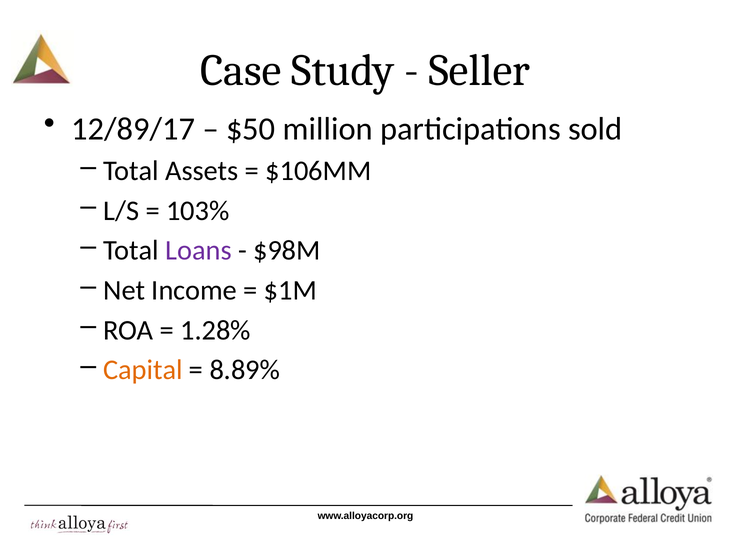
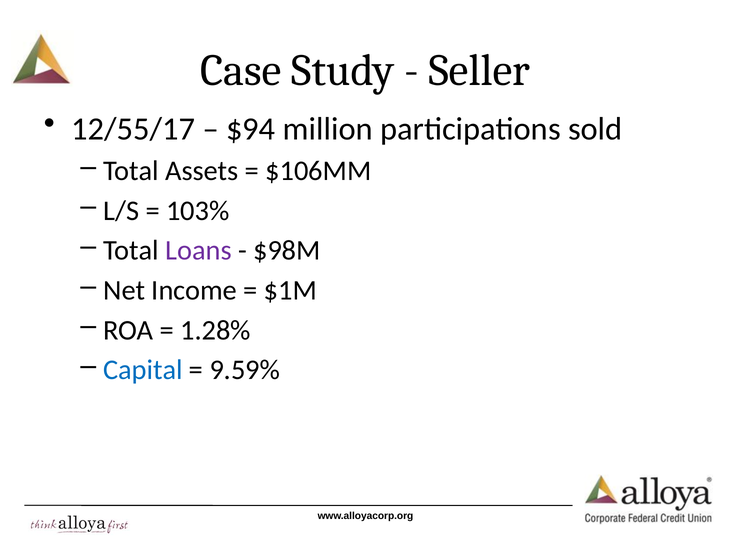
12/89/17: 12/89/17 -> 12/55/17 (133, 129)
$50: $50 -> $94 (251, 129)
Capital colour: orange -> blue (143, 370)
8.89%: 8.89% -> 9.59% (245, 370)
